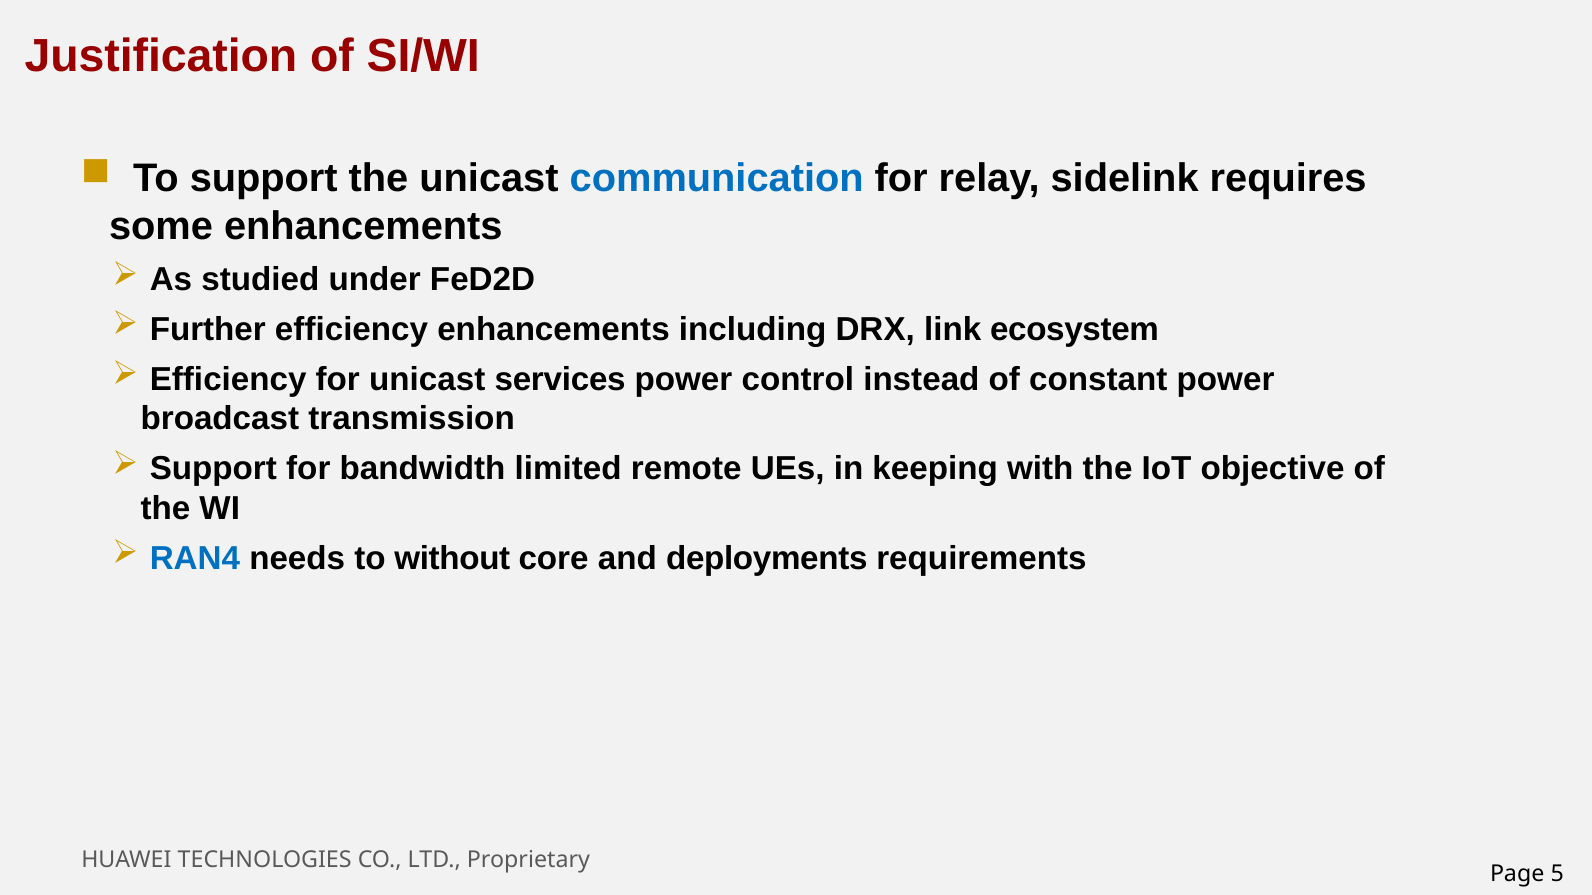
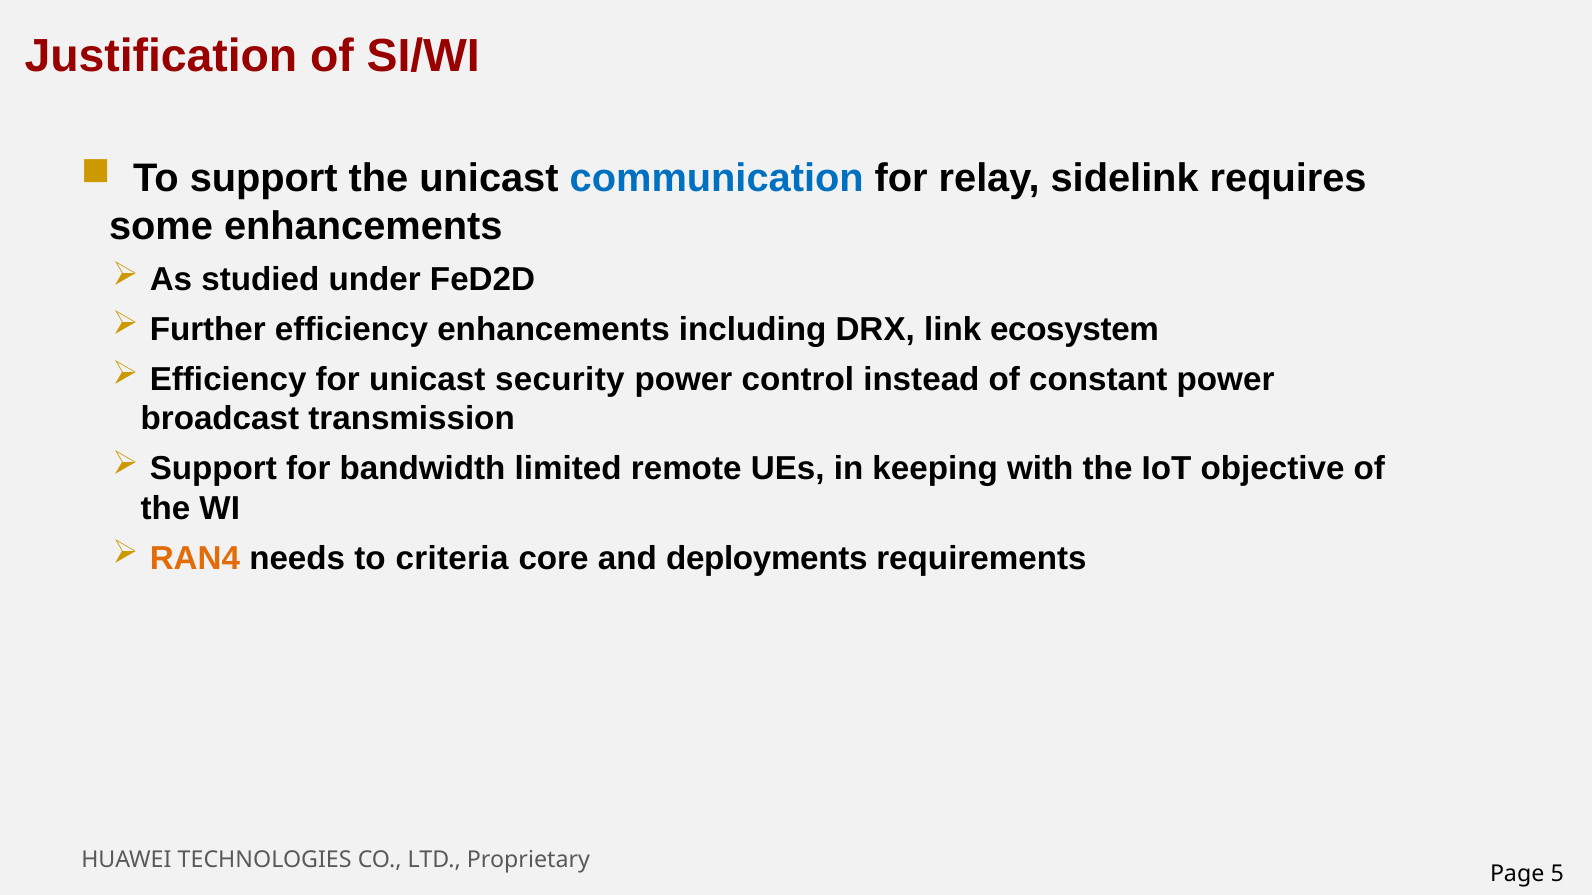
services: services -> security (560, 379)
RAN4 colour: blue -> orange (195, 558)
without: without -> criteria (452, 558)
